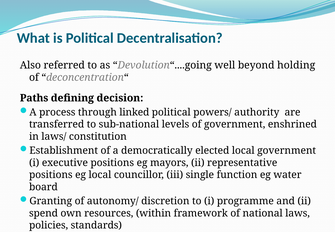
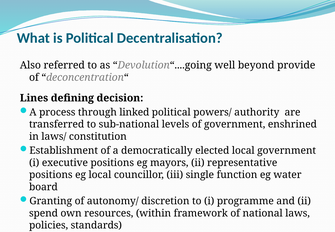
holding: holding -> provide (296, 65)
Paths: Paths -> Lines (34, 98)
